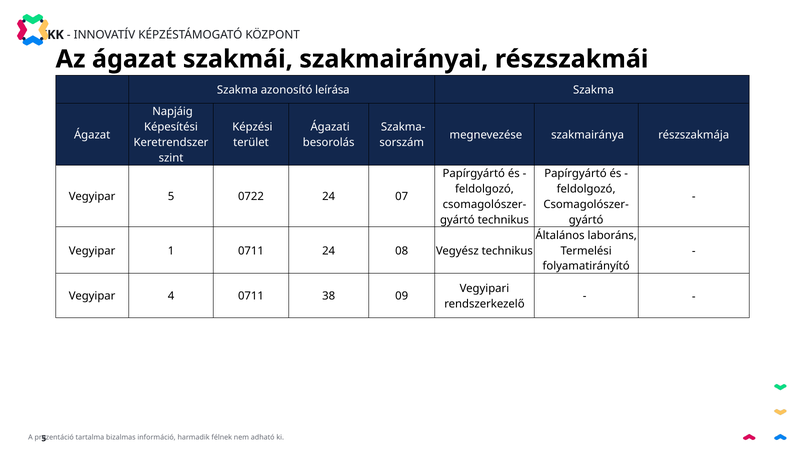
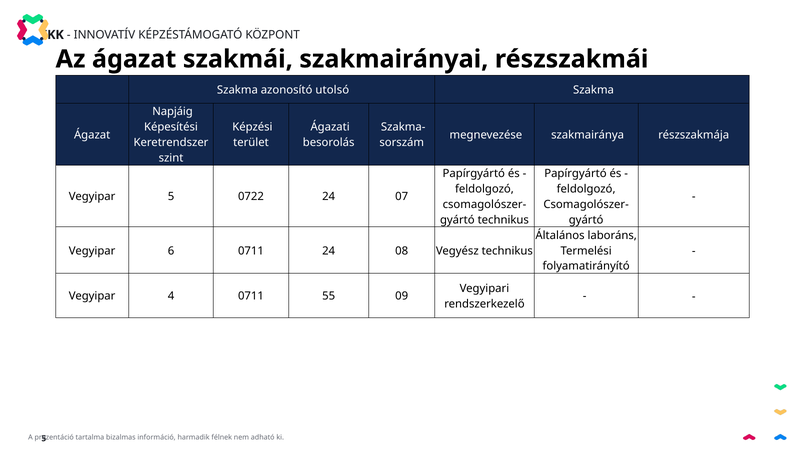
leírása: leírása -> utolsó (332, 90)
1: 1 -> 6 (171, 251)
38: 38 -> 55 (329, 296)
